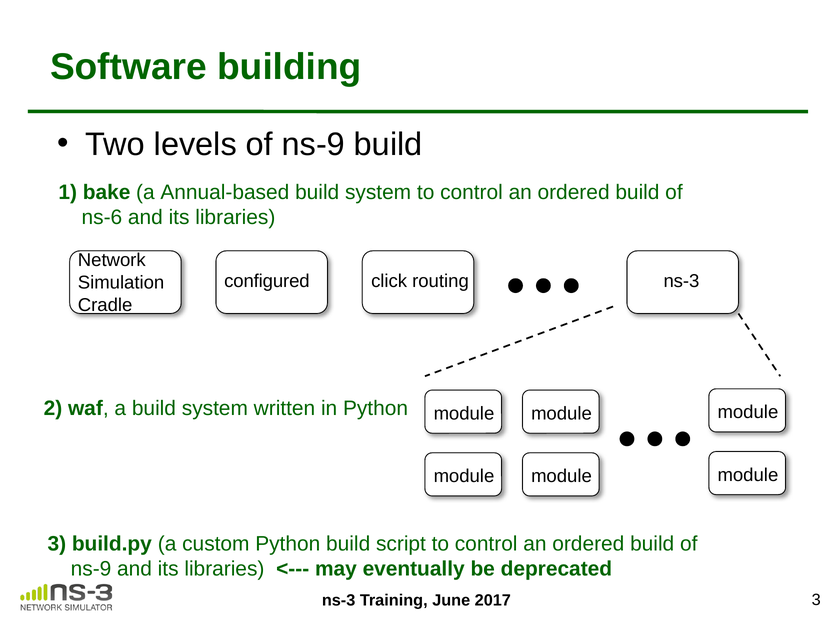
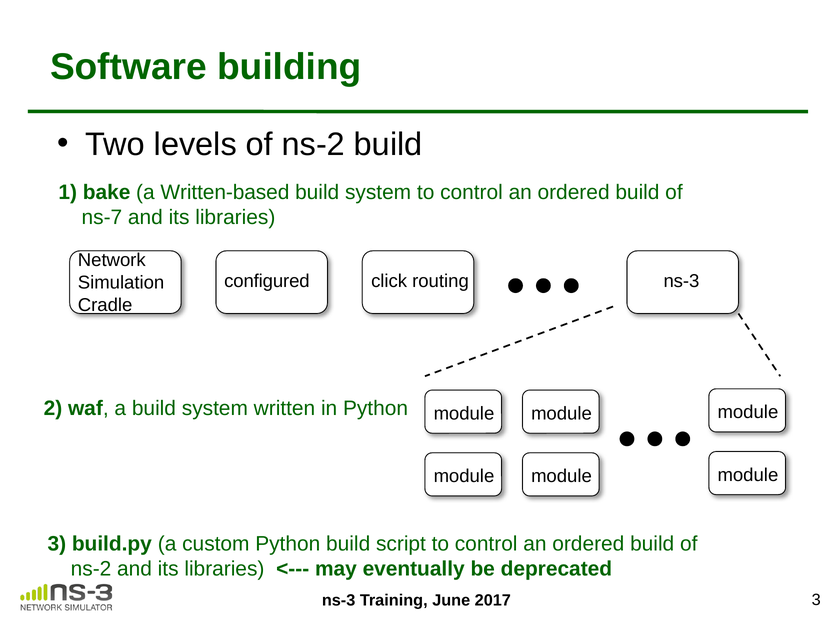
levels of ns-9: ns-9 -> ns-2 (313, 144)
Annual-based: Annual-based -> Written-based (225, 192)
ns-6: ns-6 -> ns-7 (102, 217)
ns-9: ns-9 -> ns-2 (91, 569)
